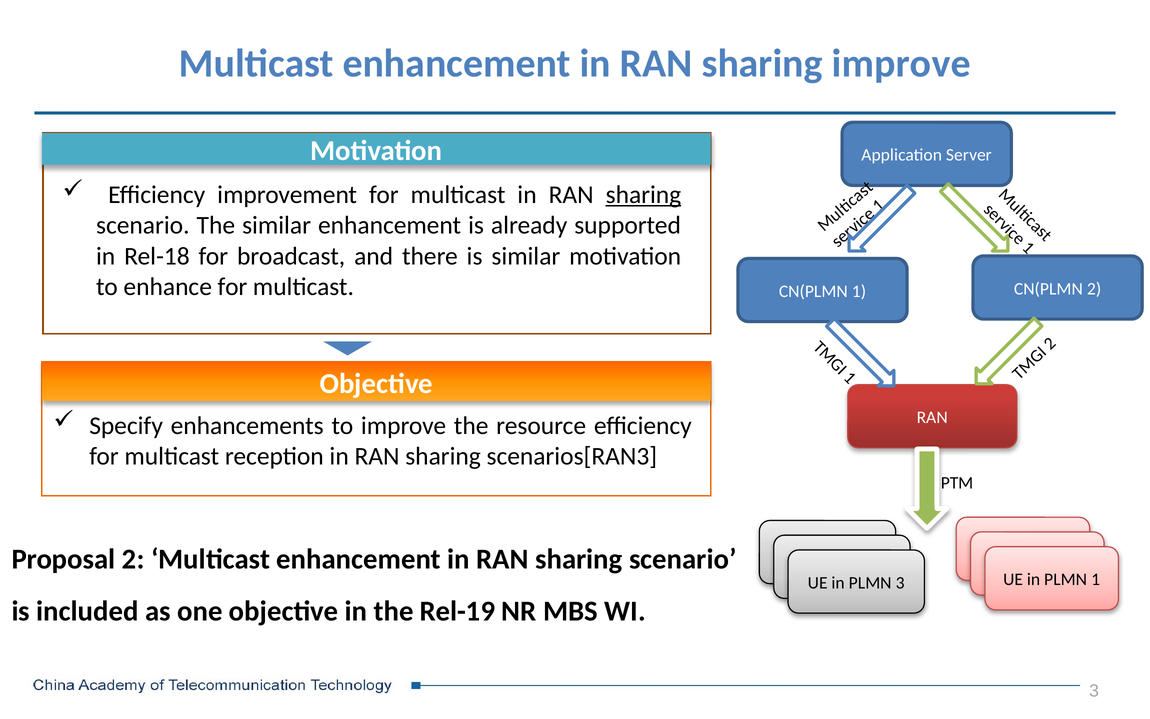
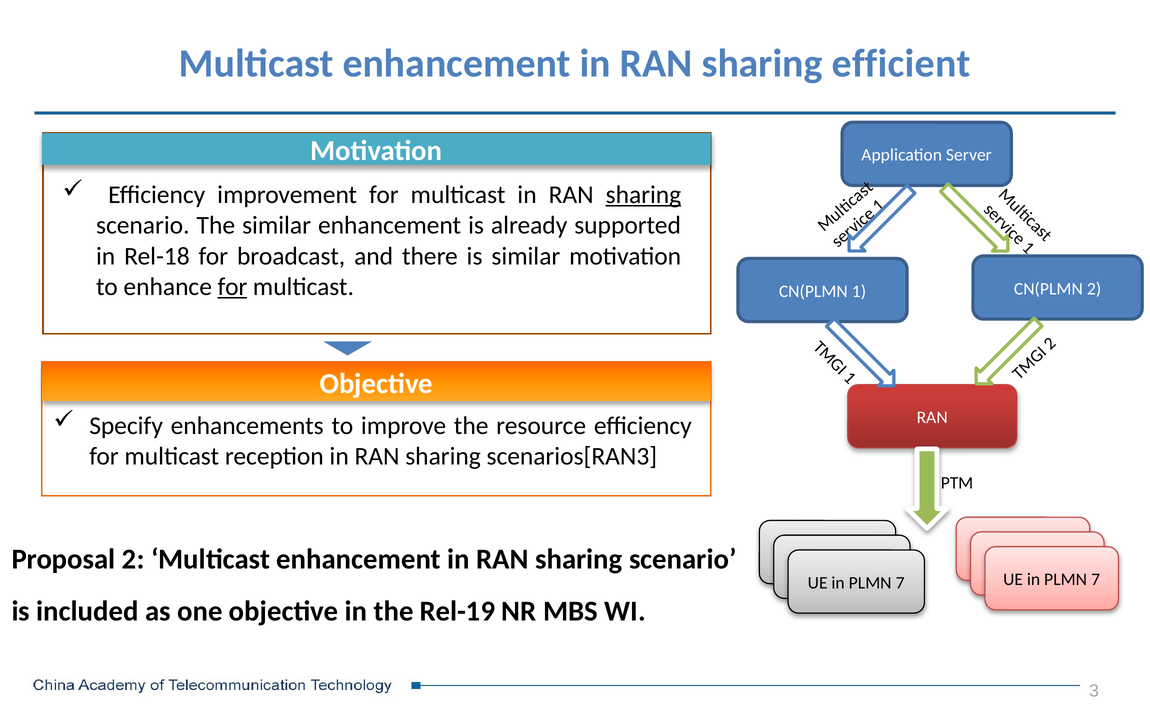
sharing improve: improve -> efficient (901, 63)
for underline: none -> present (232, 287)
1: 1 -> 7 (1096, 579)
3: 3 -> 7 (900, 583)
